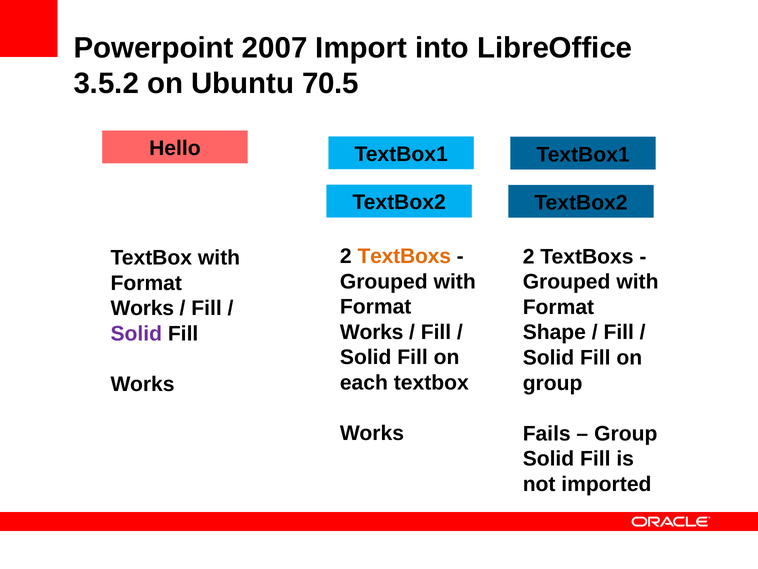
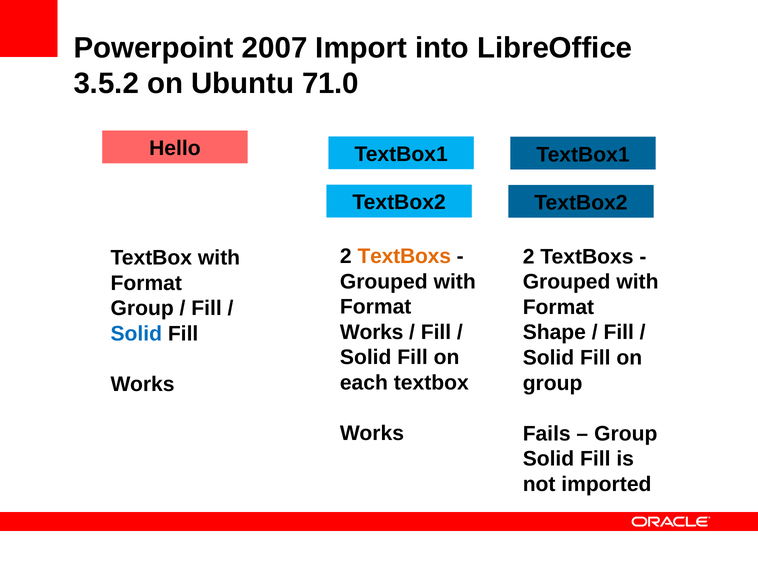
70.5: 70.5 -> 71.0 (330, 83)
Works: Works -> Group (142, 308)
Solid colour: purple -> blue (136, 333)
